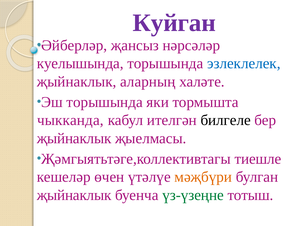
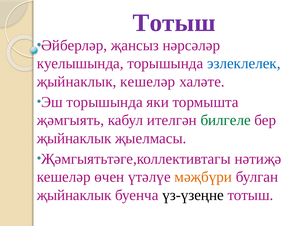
Куйган: Куйган -> Тотыш (174, 23)
җыйнаклык аларның: аларның -> кешеләр (148, 82)
чыкканда: чыкканда -> җәмгыять (70, 121)
билгеле colour: black -> green (226, 121)
тиешле: тиешле -> нәтиҗә (258, 159)
үз-үзеңне colour: green -> black (193, 196)
